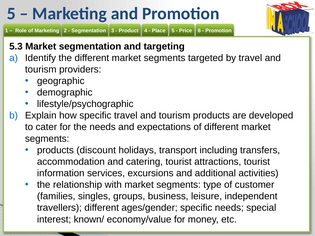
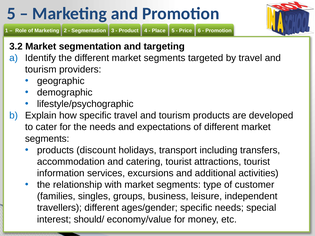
5.3: 5.3 -> 3.2 (16, 46)
known/: known/ -> should/ (89, 220)
